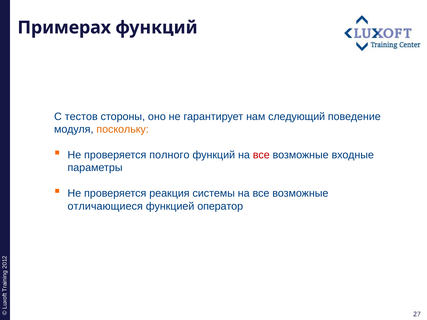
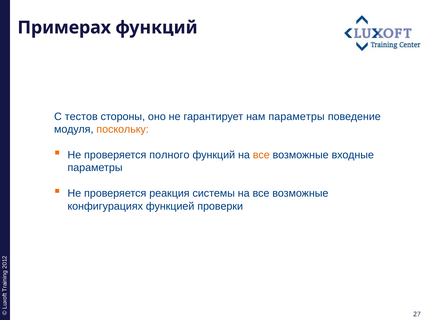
нам следующий: следующий -> параметры (297, 117)
все colour: red -> orange (261, 155)
отличающиеся: отличающиеся -> конфигурациях (105, 206)
оператор: оператор -> проверки (220, 206)
